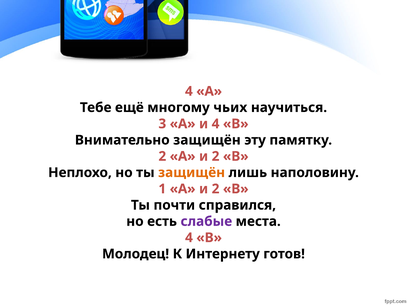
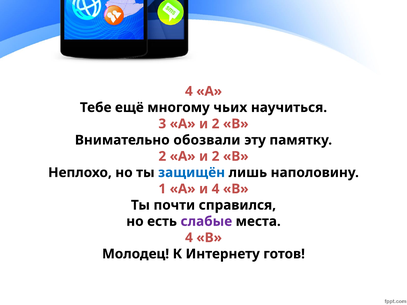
3 А и 4: 4 -> 2 (216, 124)
Внимательно защищён: защищён -> обозвали (207, 140)
защищён colour: orange -> blue (192, 173)
1 А и 2: 2 -> 4 (216, 189)
